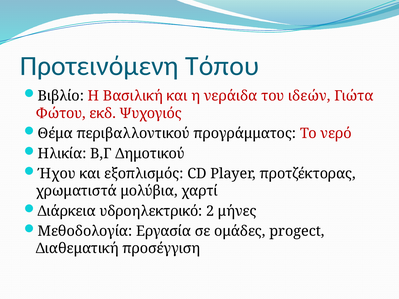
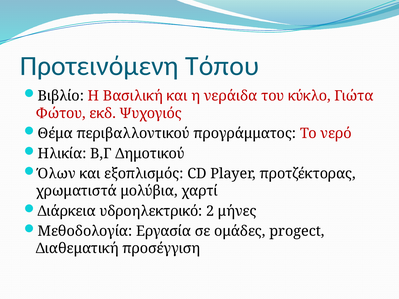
ιδεών: ιδεών -> κύκλο (309, 96)
Ήχου: Ήχου -> Όλων (57, 174)
